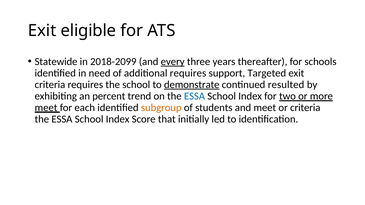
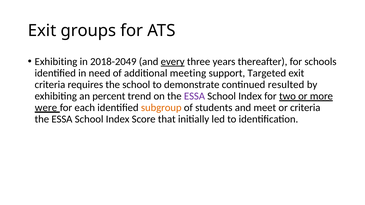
eligible: eligible -> groups (88, 31)
Statewide: Statewide -> Exhibiting (56, 62)
2018-2099: 2018-2099 -> 2018-2049 (113, 62)
additional requires: requires -> meeting (188, 73)
demonstrate underline: present -> none (192, 85)
ESSA colour: blue -> purple (194, 96)
meet: meet -> were (46, 108)
